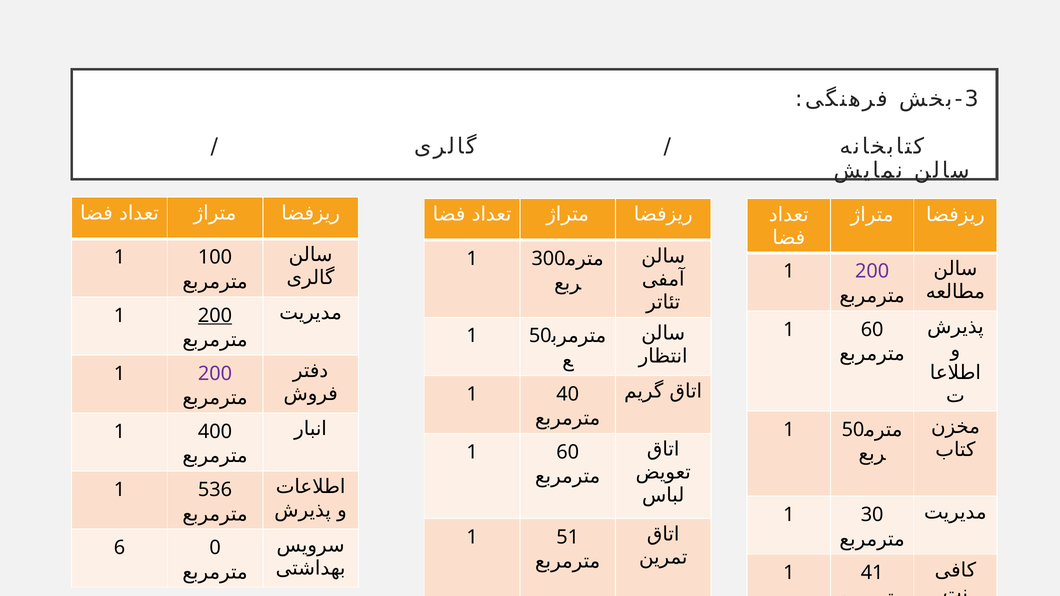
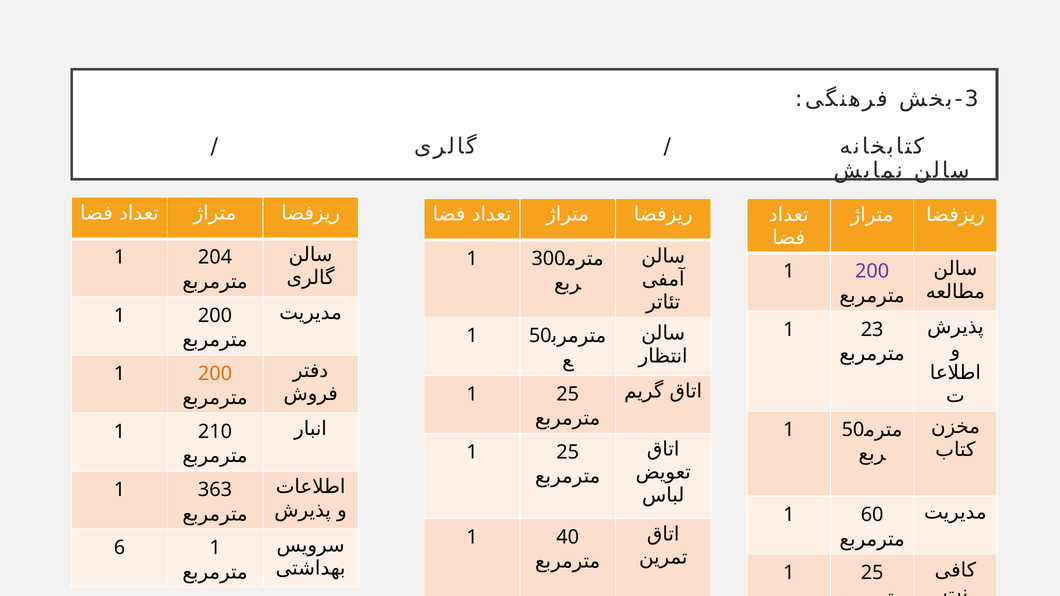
100: 100 -> 204 (215, 258)
200 underline: present -> none (215, 316)
60: 60 -> 23 (872, 330)
200 colour: purple -> orange (215, 374)
40: 40 -> 25 (568, 394)
400: 400 -> 210 (215, 432)
60: 60 -> 25 (568, 452)
536: 536 -> 363 (215, 490)
30: 30 -> 60 (872, 515)
51: 51 -> 40 (568, 537)
6 0: 0 -> 1 (215, 548)
41: 41 -> 25 (872, 573)
